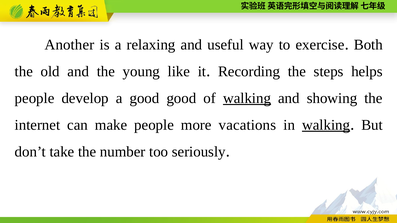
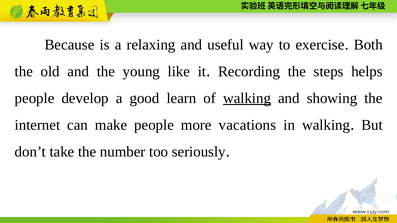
Another: Another -> Because (69, 45)
good good: good -> learn (181, 98)
walking underline: present -> none (326, 125)
